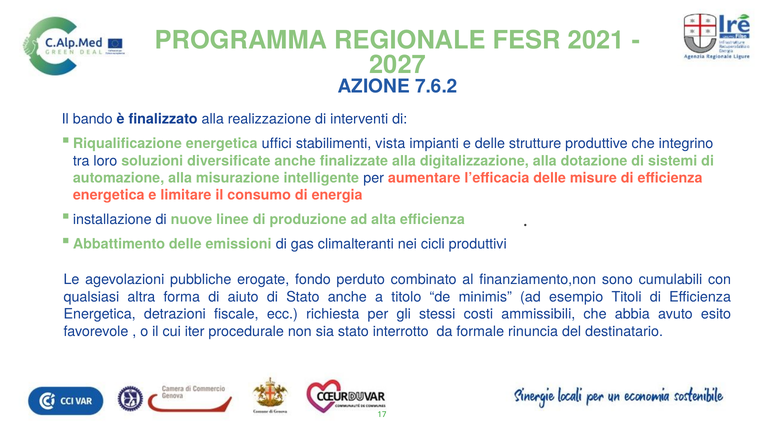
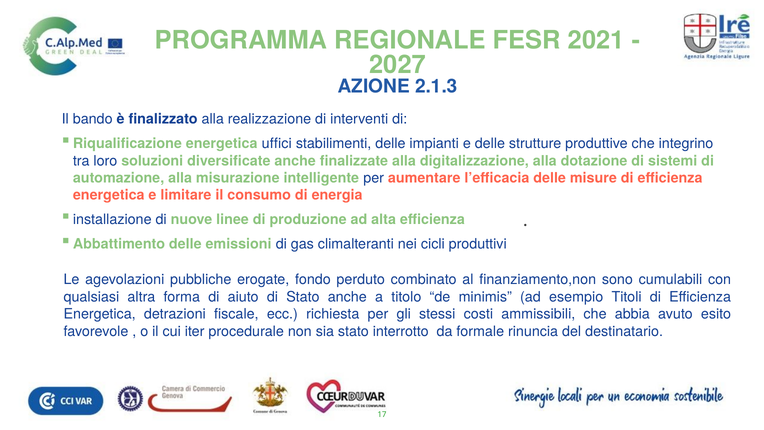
7.6.2: 7.6.2 -> 2.1.3 (436, 86)
stabilimenti vista: vista -> delle (390, 144)
